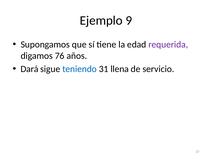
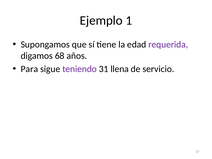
9: 9 -> 1 (129, 21)
76: 76 -> 68 (60, 56)
Dará: Dará -> Para (29, 69)
teniendo colour: blue -> purple (80, 69)
